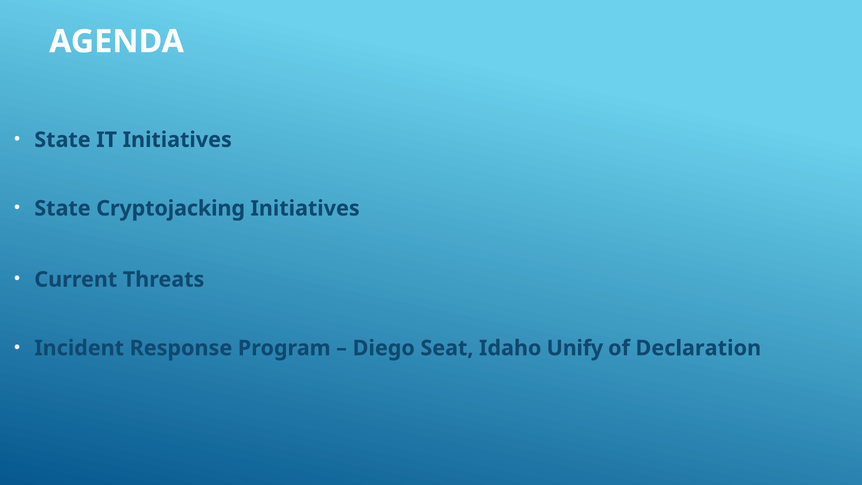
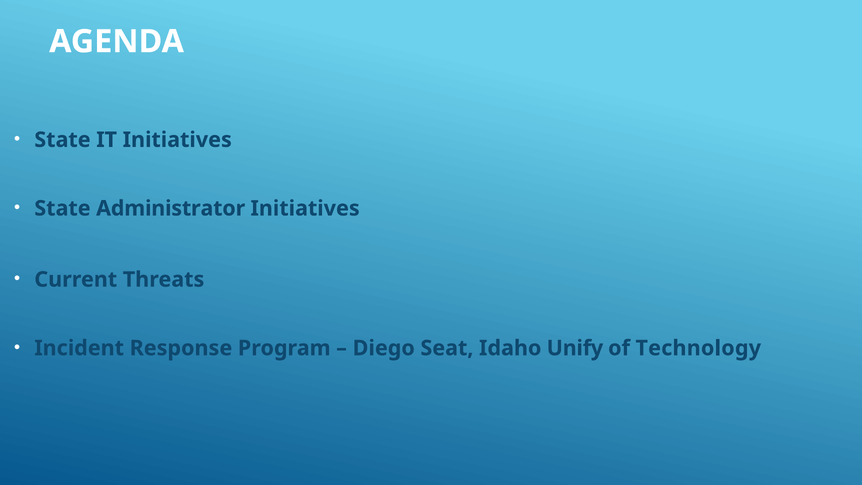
Cryptojacking: Cryptojacking -> Administrator (171, 208)
Declaration: Declaration -> Technology (698, 348)
